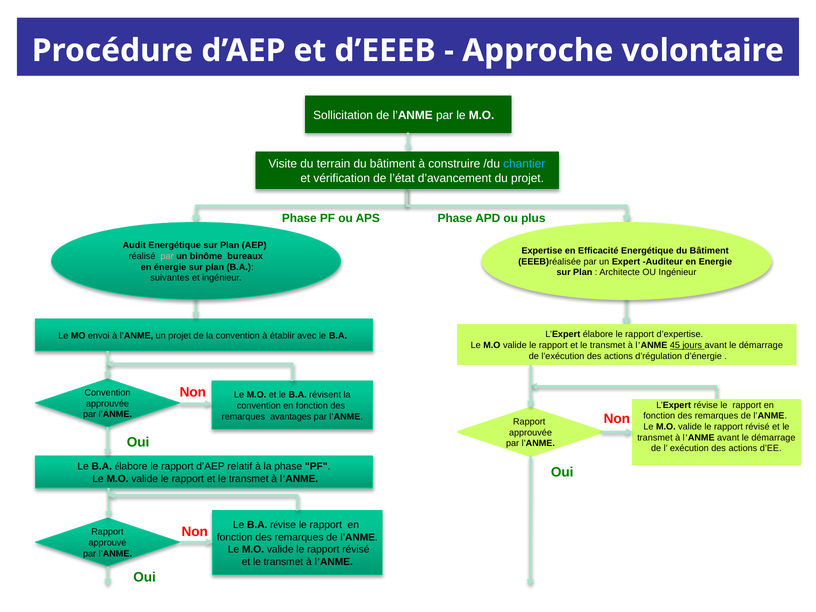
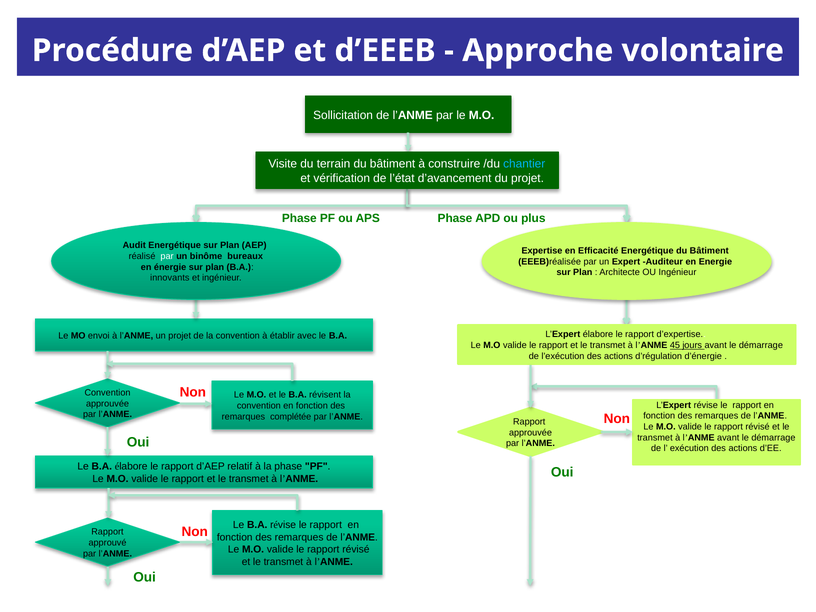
par colour: pink -> white (167, 256)
suivantes: suivantes -> innovants (170, 278)
avantages: avantages -> complétée (291, 417)
